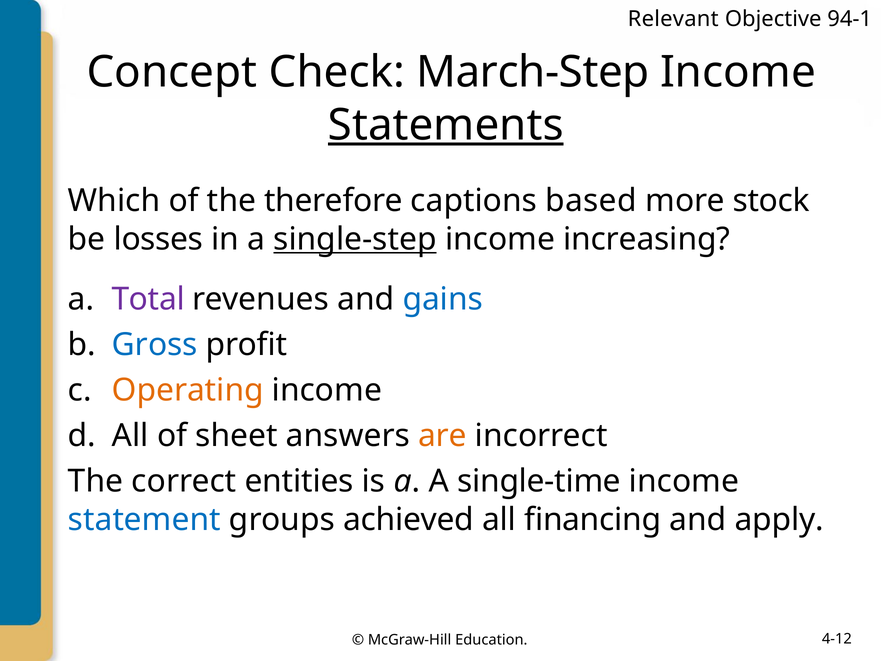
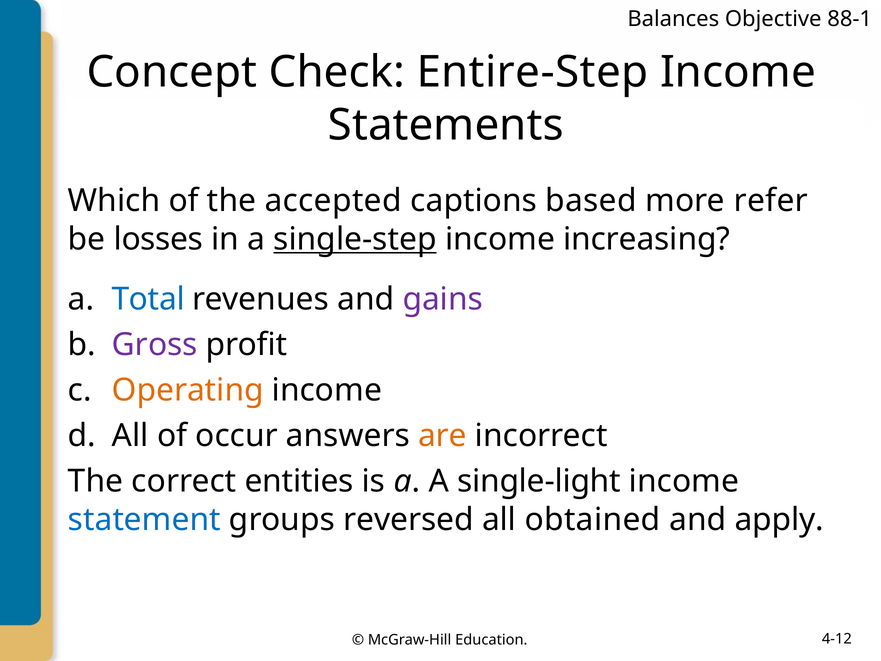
Relevant: Relevant -> Balances (673, 19)
94-1: 94-1 -> 88-1 (850, 19)
March-Step: March-Step -> Entire-Step (532, 72)
Statements underline: present -> none (446, 125)
therefore: therefore -> accepted (333, 201)
stock: stock -> refer (771, 201)
Total colour: purple -> blue (148, 299)
gains colour: blue -> purple (443, 299)
Gross colour: blue -> purple (155, 345)
sheet: sheet -> occur (237, 436)
single-time: single-time -> single-light (539, 481)
achieved: achieved -> reversed (408, 519)
financing: financing -> obtained (593, 519)
